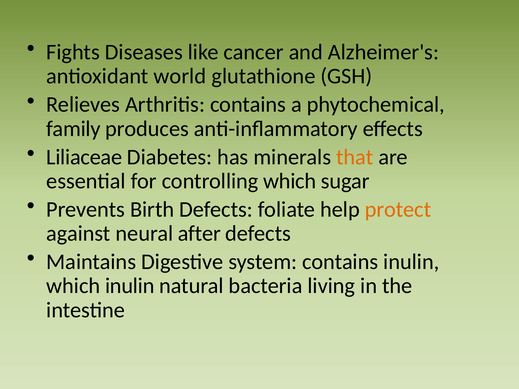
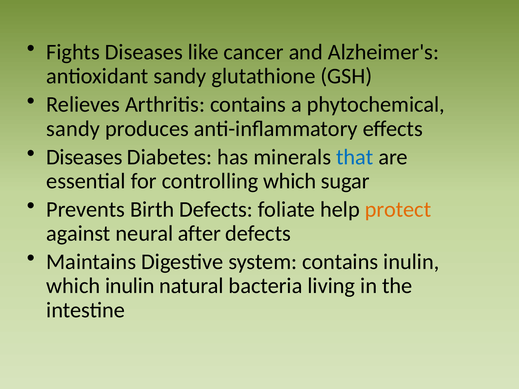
antioxidant world: world -> sandy (180, 76)
family: family -> sandy (73, 129)
Liliaceae: Liliaceae -> Diseases (84, 157)
that colour: orange -> blue (355, 157)
